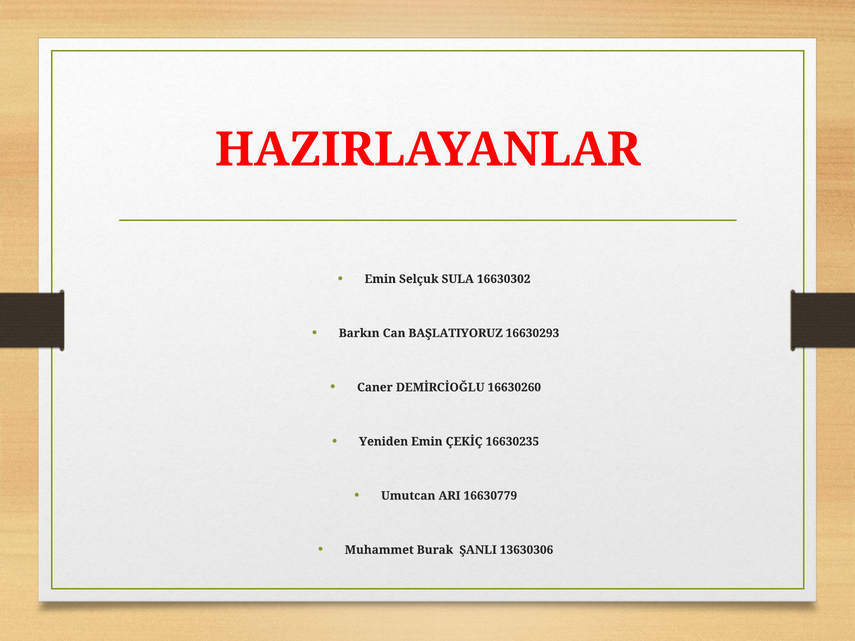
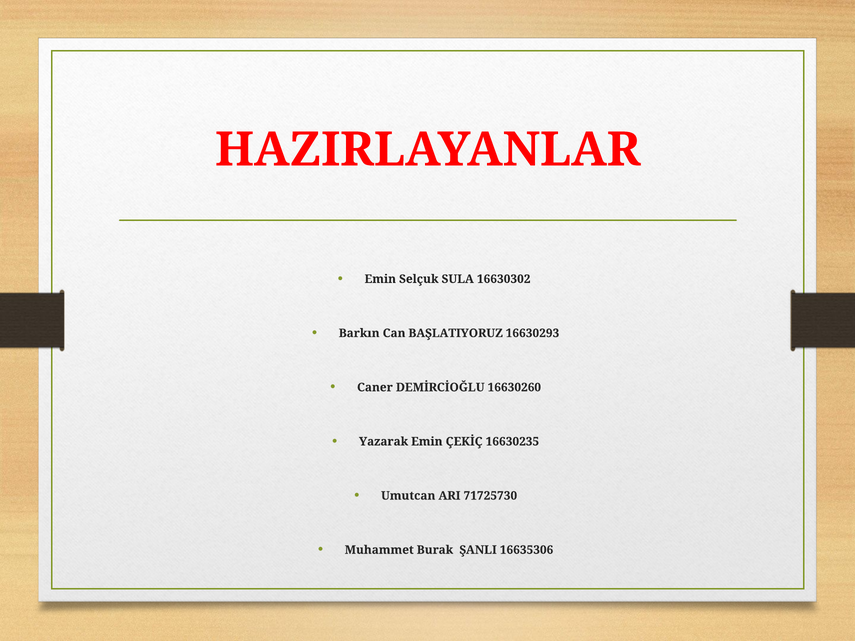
Yeniden: Yeniden -> Yazarak (384, 442)
16630779: 16630779 -> 71725730 (490, 496)
13630306: 13630306 -> 16635306 (527, 550)
